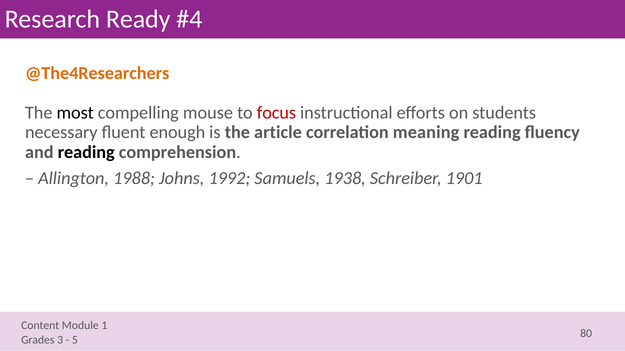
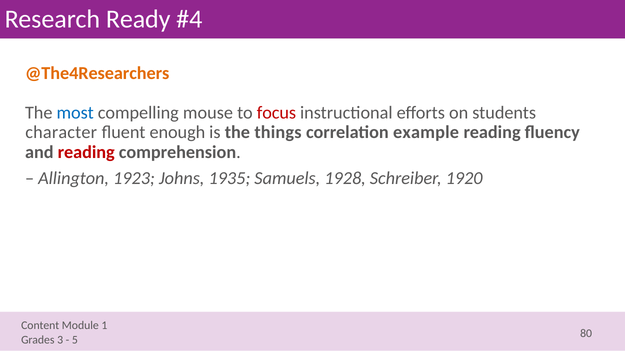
most colour: black -> blue (75, 113)
necessary: necessary -> character (61, 133)
article: article -> things (278, 133)
meaning: meaning -> example (426, 133)
reading colour: black -> red (86, 152)
1988: 1988 -> 1923 (134, 179)
1992: 1992 -> 1935 (229, 179)
1938: 1938 -> 1928 (345, 179)
1901: 1901 -> 1920 (464, 179)
